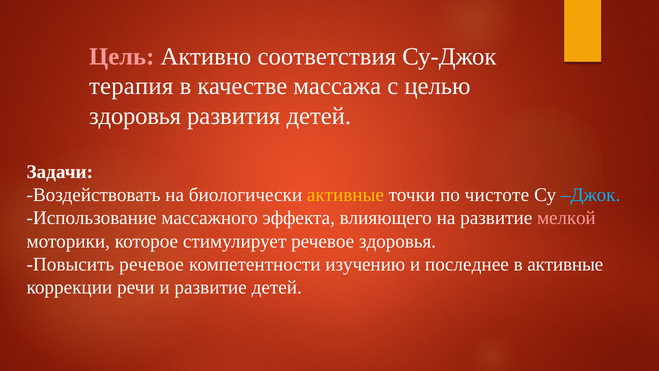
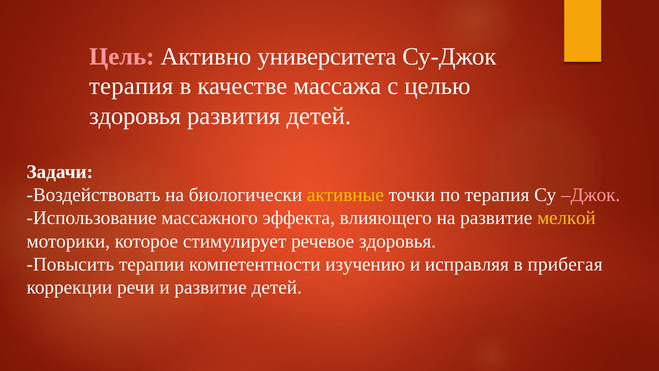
соответствия: соответствия -> университета (327, 57)
по чистоте: чистоте -> терапия (497, 195)
Джок colour: light blue -> pink (591, 195)
мелкой colour: pink -> yellow (566, 218)
Повысить речевое: речевое -> терапии (152, 264)
последнее: последнее -> исправляя (467, 264)
в активные: активные -> прибегая (565, 264)
